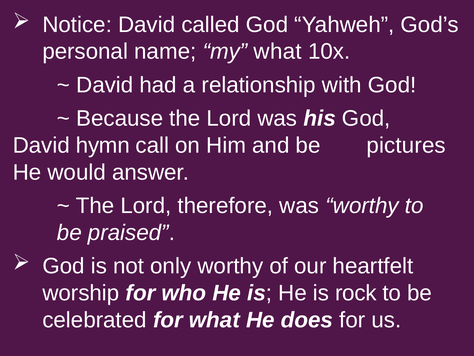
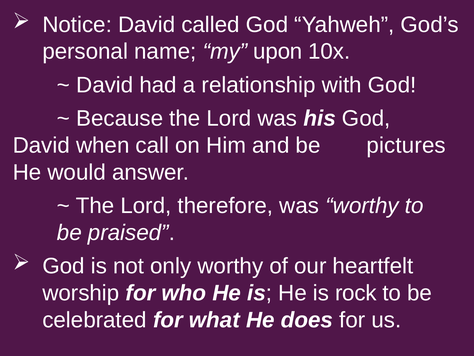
my what: what -> upon (278, 52)
hymn: hymn -> when (103, 145)
